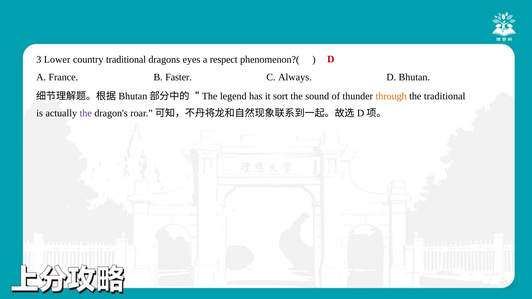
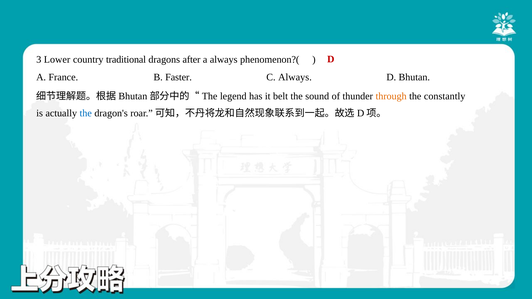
eyes: eyes -> after (192, 60)
a respect: respect -> always (224, 60)
sort: sort -> belt (281, 96)
the traditional: traditional -> constantly (445, 96)
the colour: purple -> blue (86, 113)
